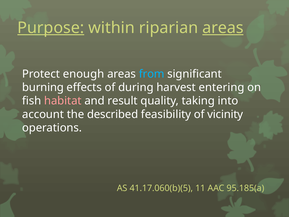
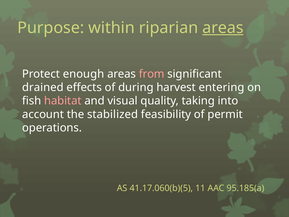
Purpose underline: present -> none (51, 28)
from colour: light blue -> pink (152, 74)
burning: burning -> drained (43, 87)
result: result -> visual (123, 101)
described: described -> stabilized (113, 114)
vicinity: vicinity -> permit (225, 114)
